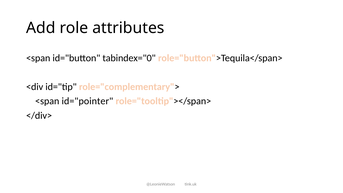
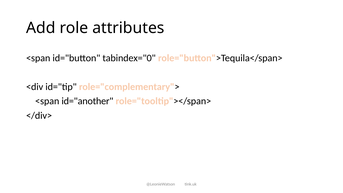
id="pointer: id="pointer -> id="another (87, 101)
